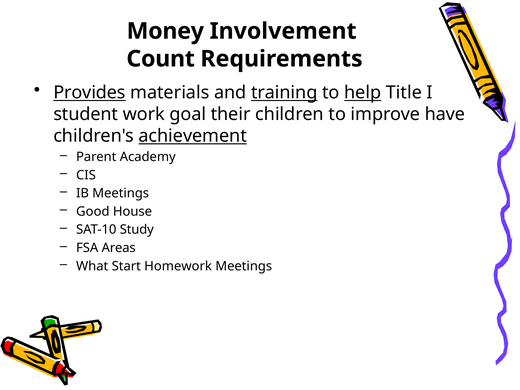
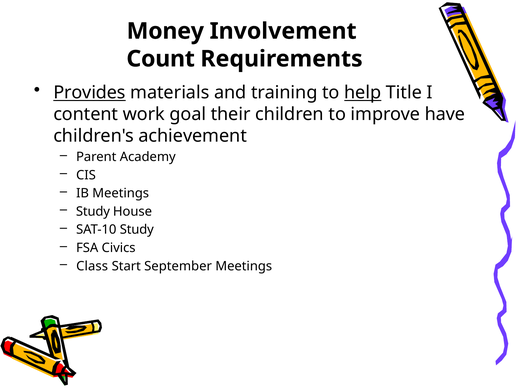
training underline: present -> none (284, 93)
student: student -> content (86, 114)
achievement underline: present -> none (193, 136)
Good: Good -> Study (93, 211)
Areas: Areas -> Civics (119, 248)
What: What -> Class (92, 266)
Homework: Homework -> September (178, 266)
